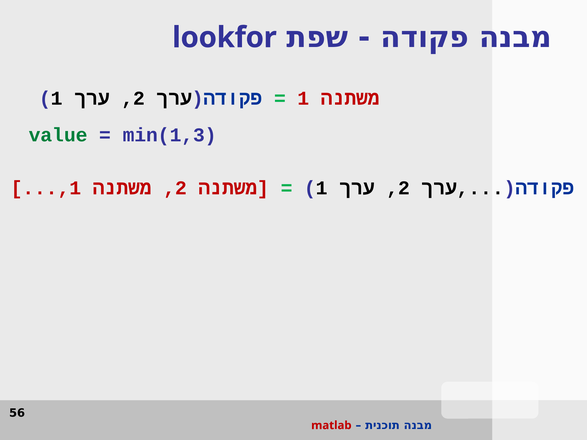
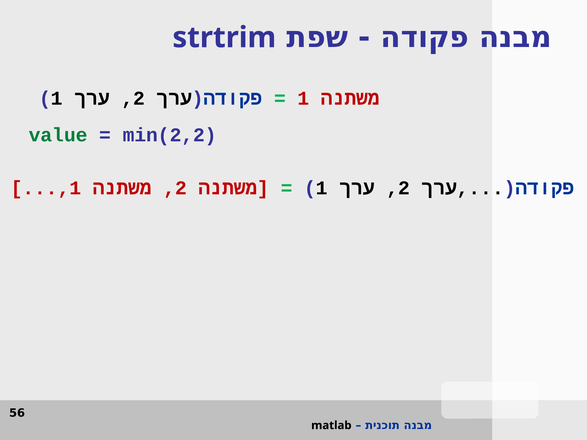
lookfor: lookfor -> strtrim (224, 38)
min(1,3: min(1,3 -> min(2,2 (170, 135)
matlab colour: red -> black (331, 426)
